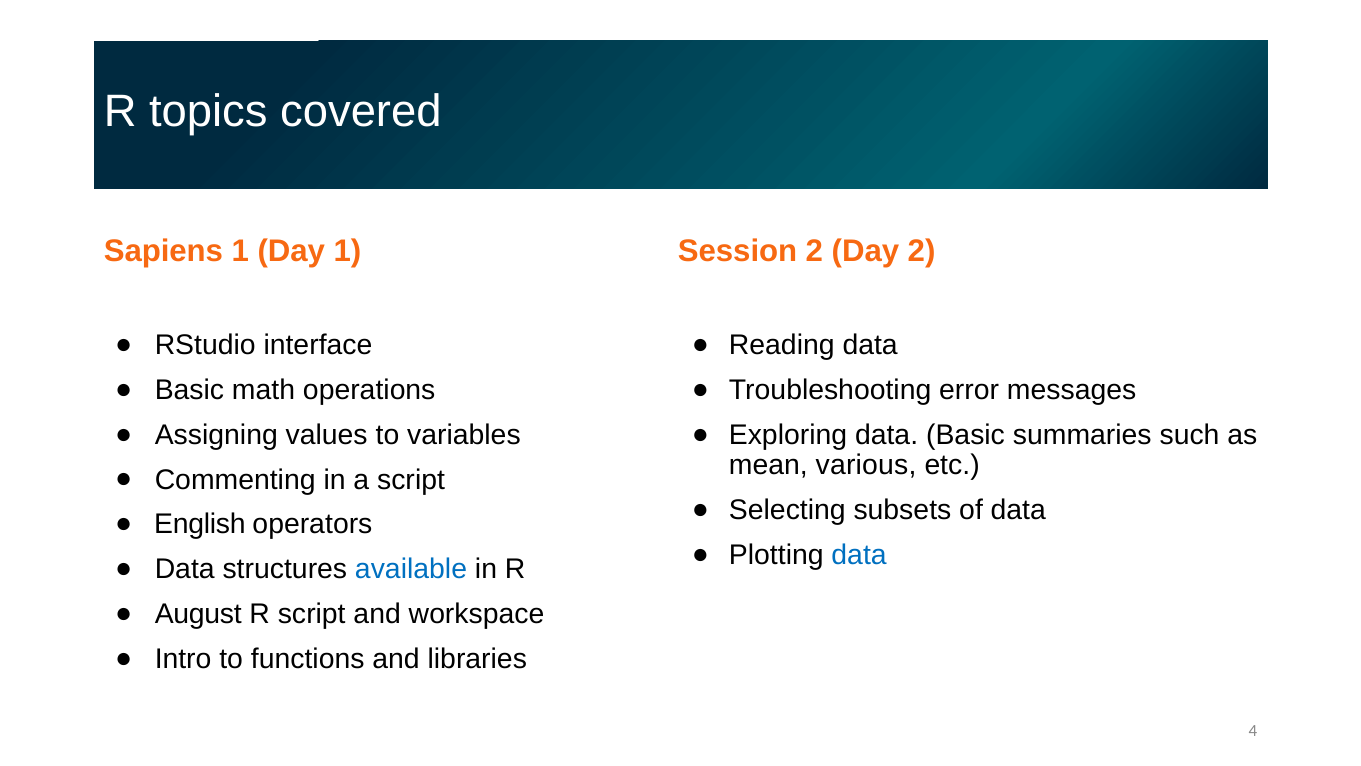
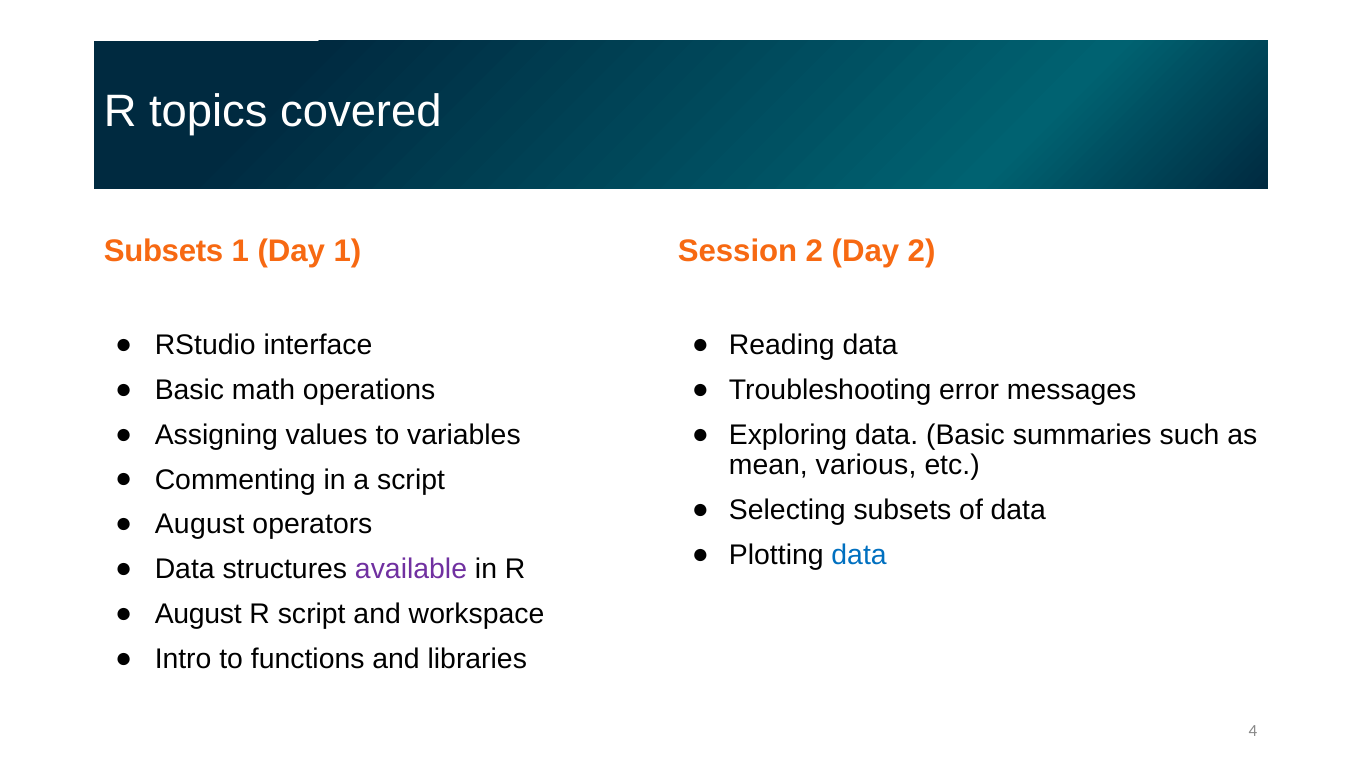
Sapiens: Sapiens -> Subsets (164, 251)
English: English -> August (200, 524)
available colour: blue -> purple (411, 569)
